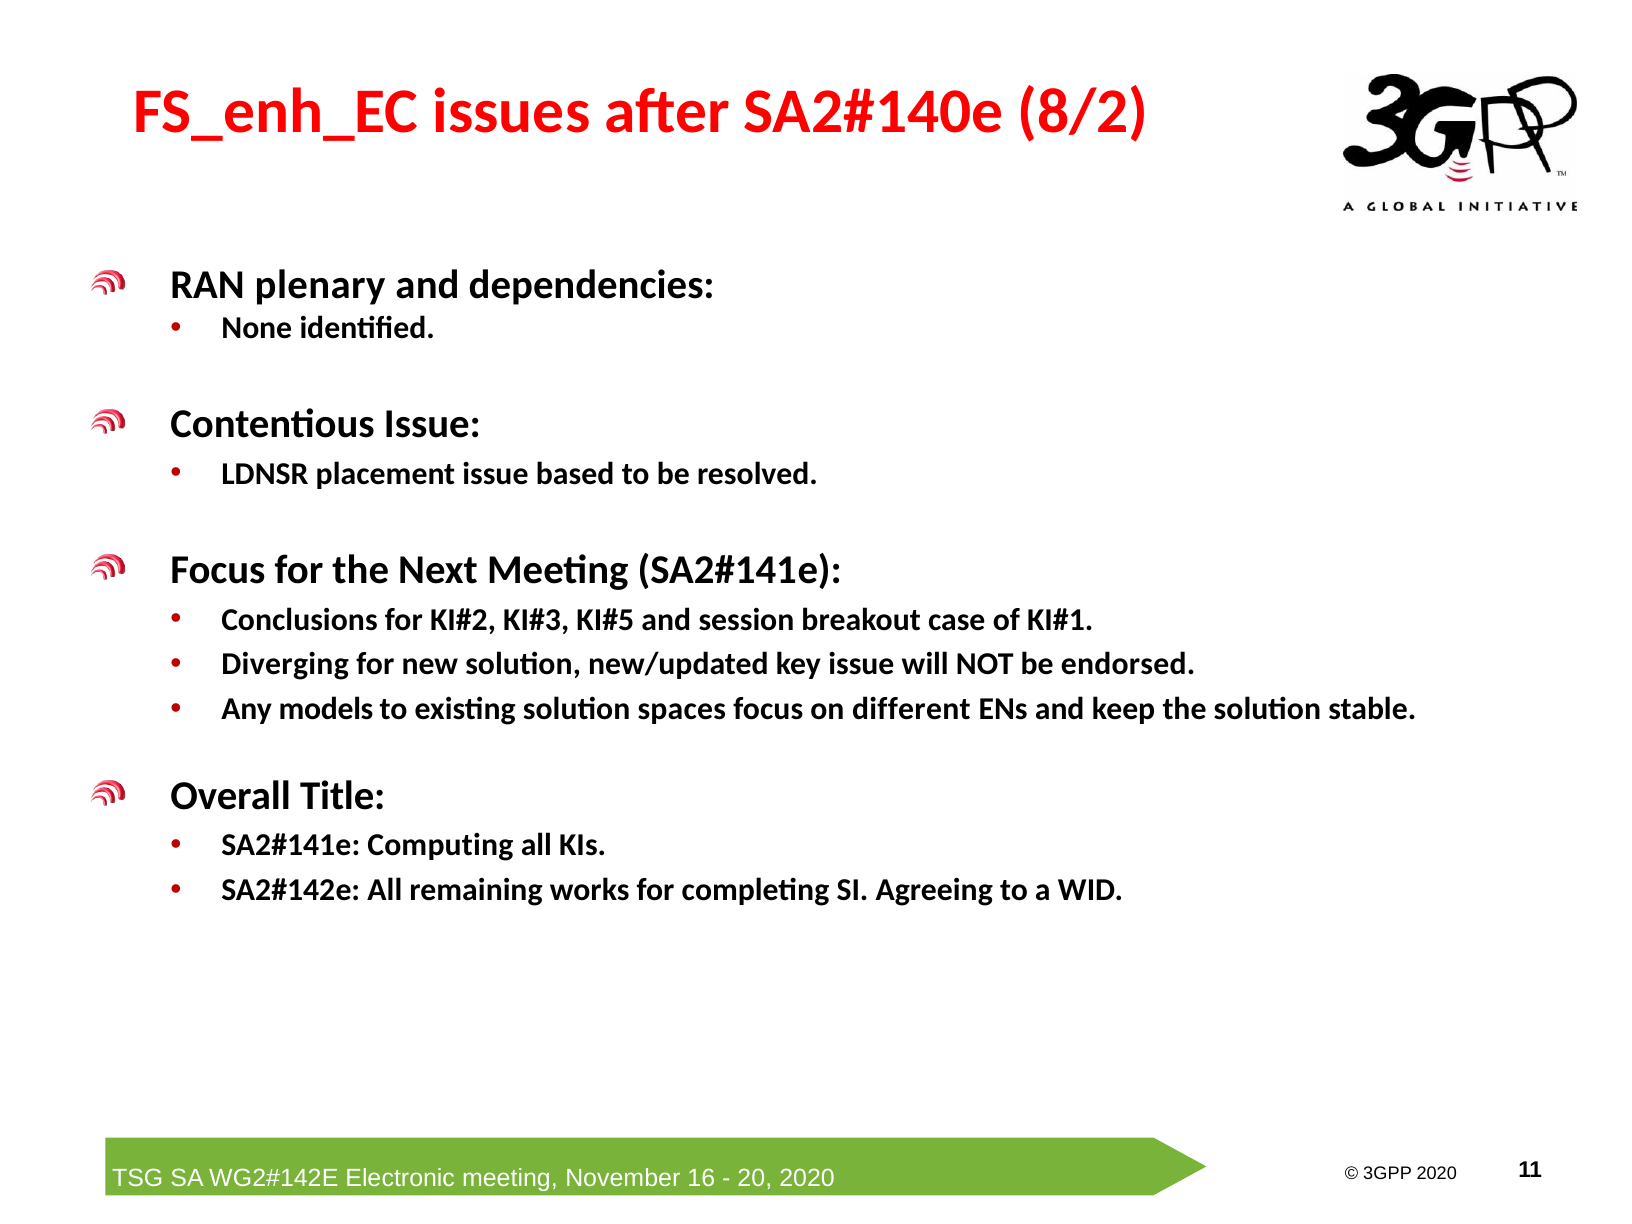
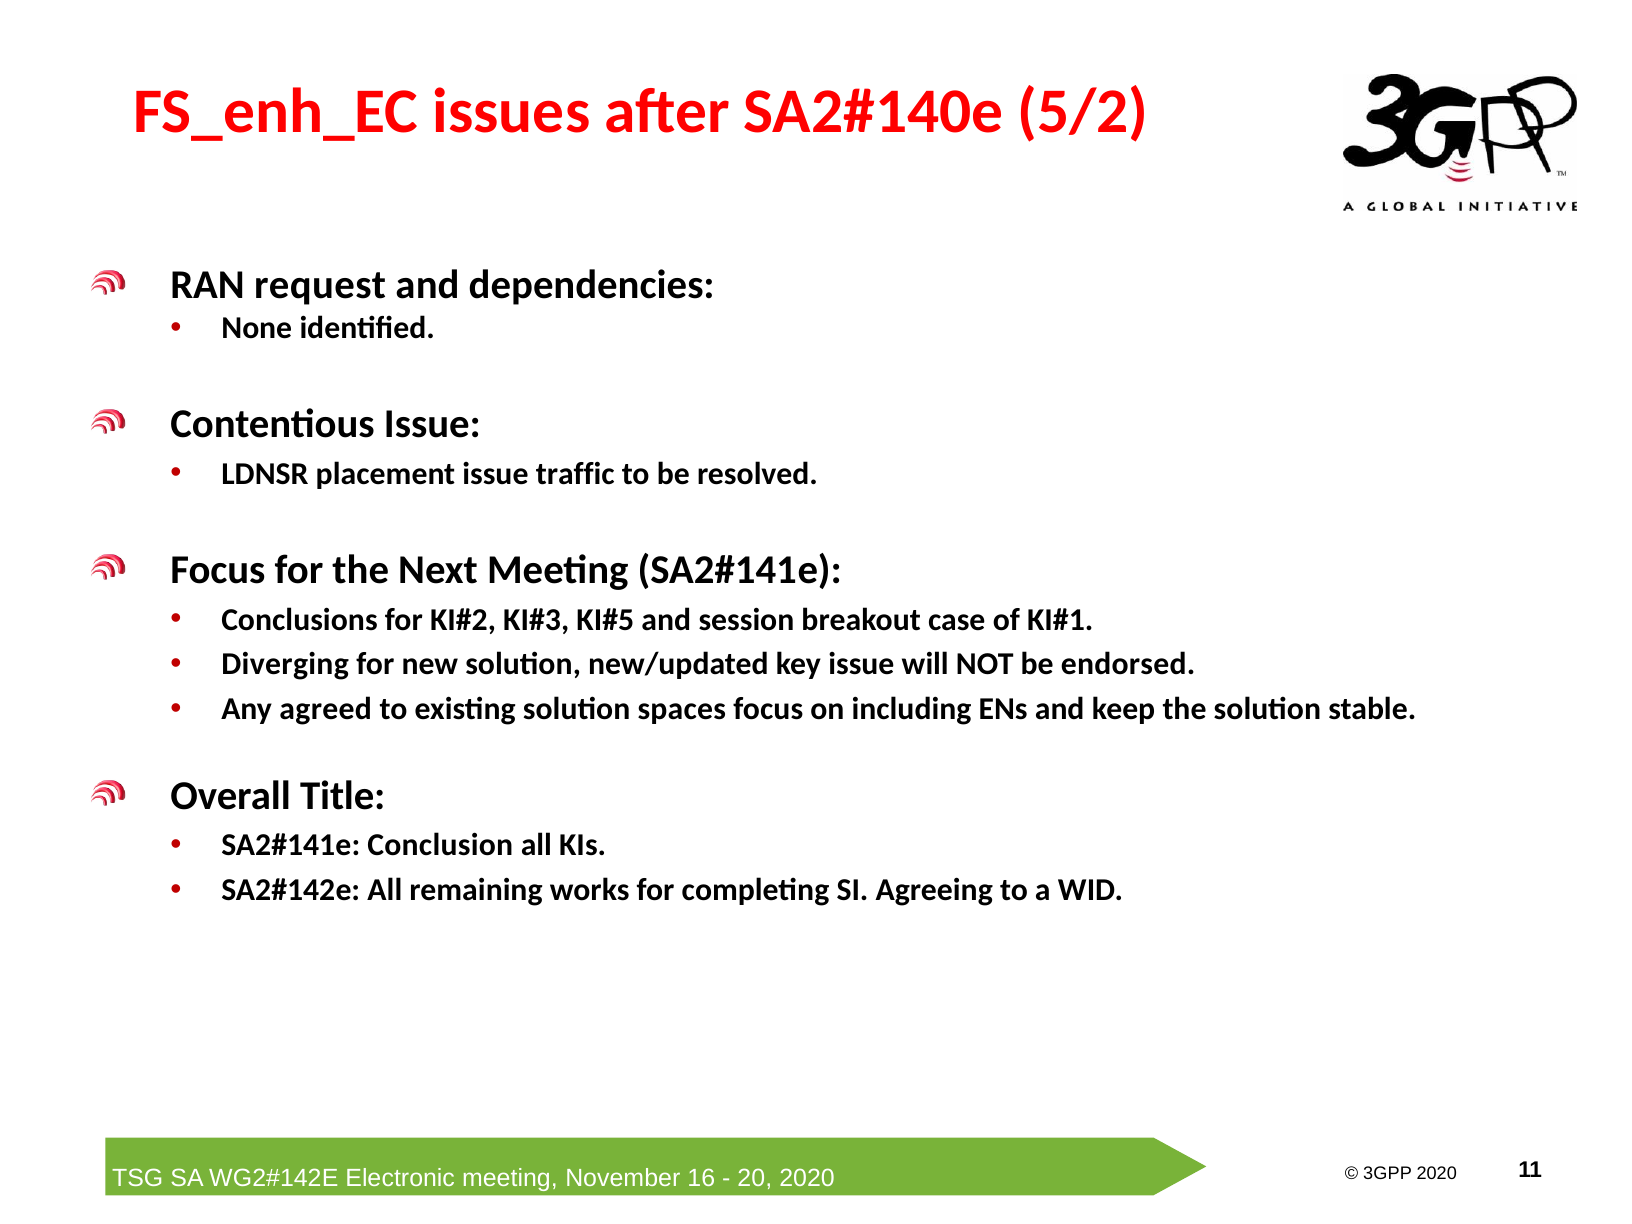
8/2: 8/2 -> 5/2 (1083, 112)
plenary: plenary -> request (320, 286)
based: based -> traffic (575, 474)
models: models -> agreed (326, 709)
different: different -> including (912, 709)
Computing: Computing -> Conclusion (440, 845)
